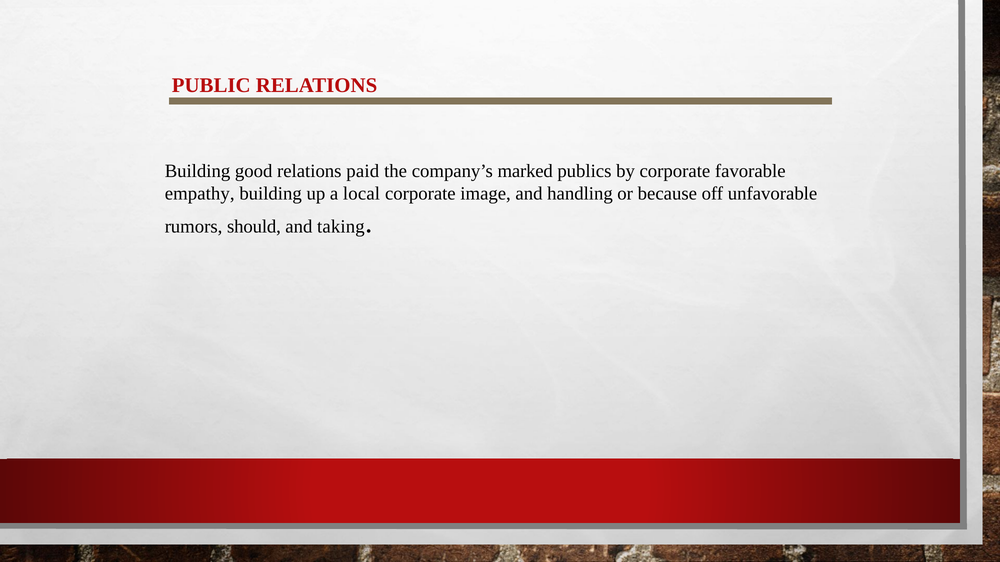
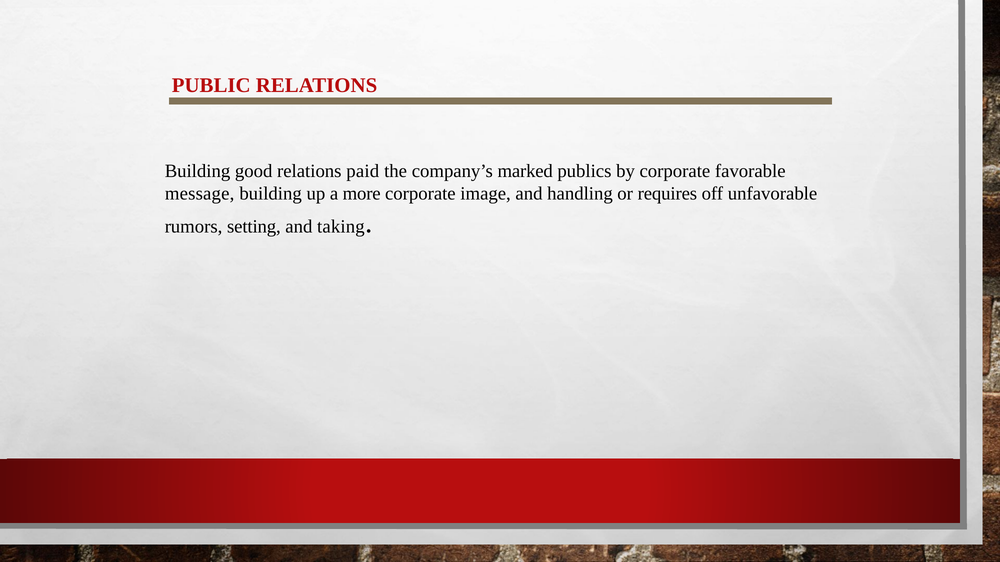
empathy: empathy -> message (200, 194)
local: local -> more (362, 194)
because: because -> requires (667, 194)
should: should -> setting (254, 227)
